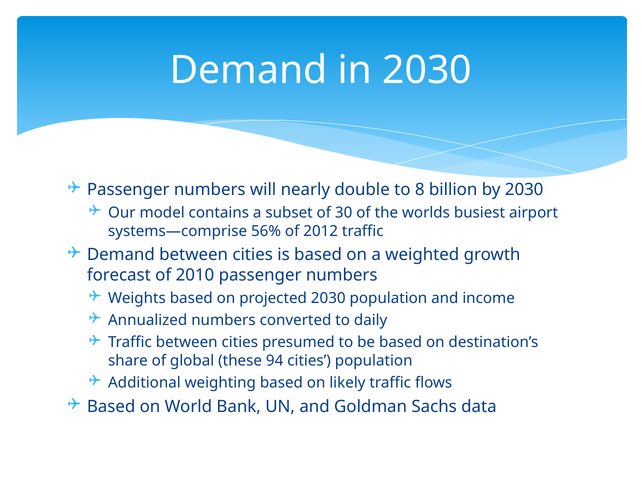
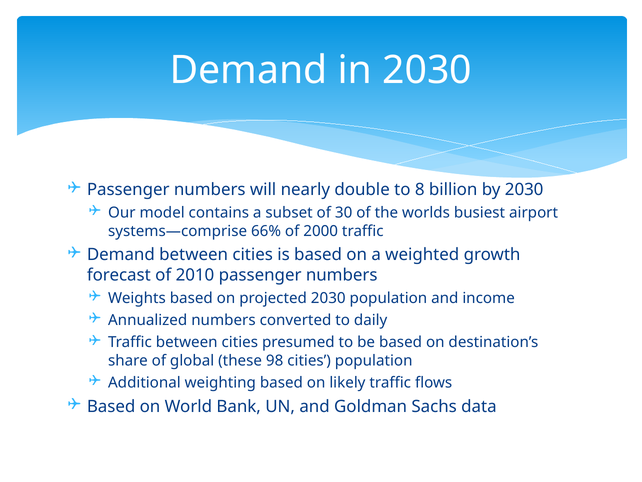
56%: 56% -> 66% (266, 231)
2012: 2012 -> 2000 (321, 231)
94: 94 -> 98 (275, 360)
